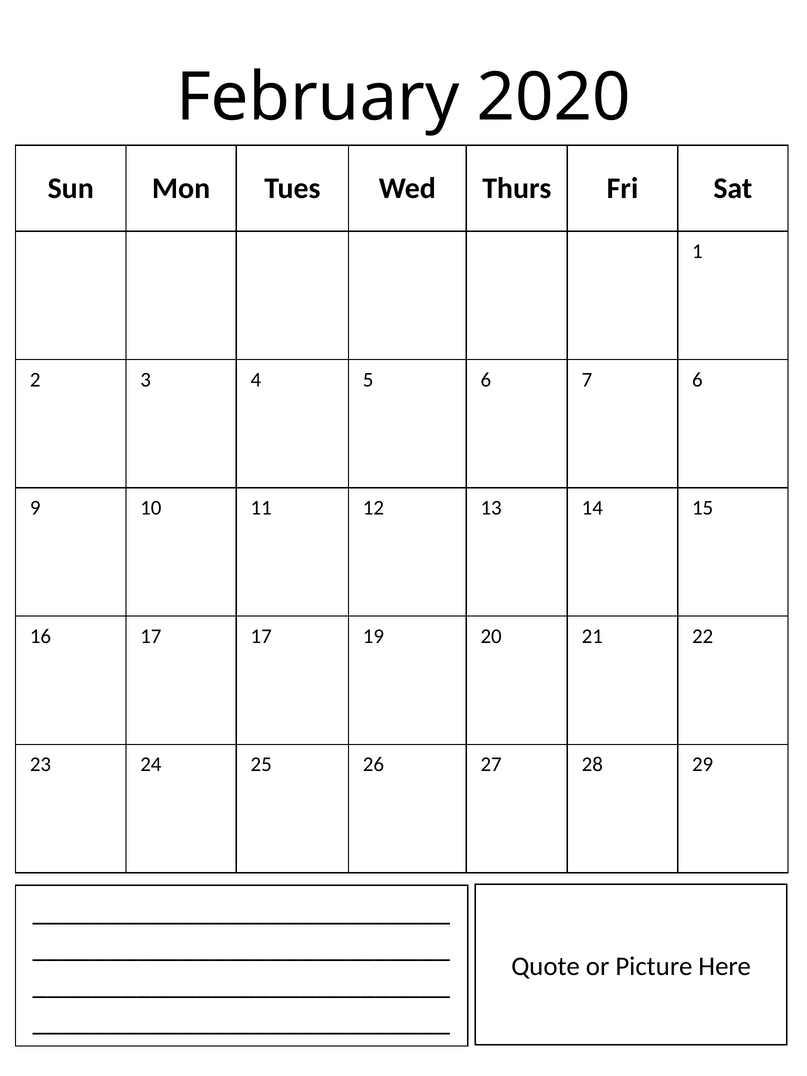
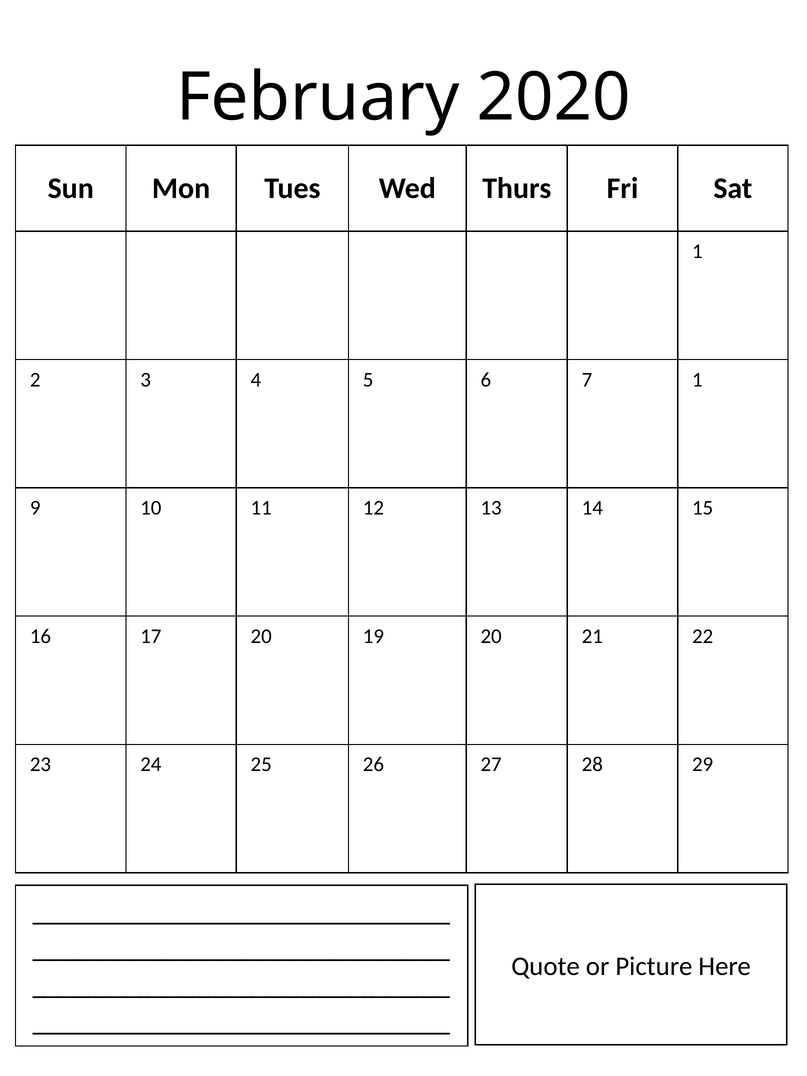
7 6: 6 -> 1 (697, 380)
17 17: 17 -> 20 (261, 636)
